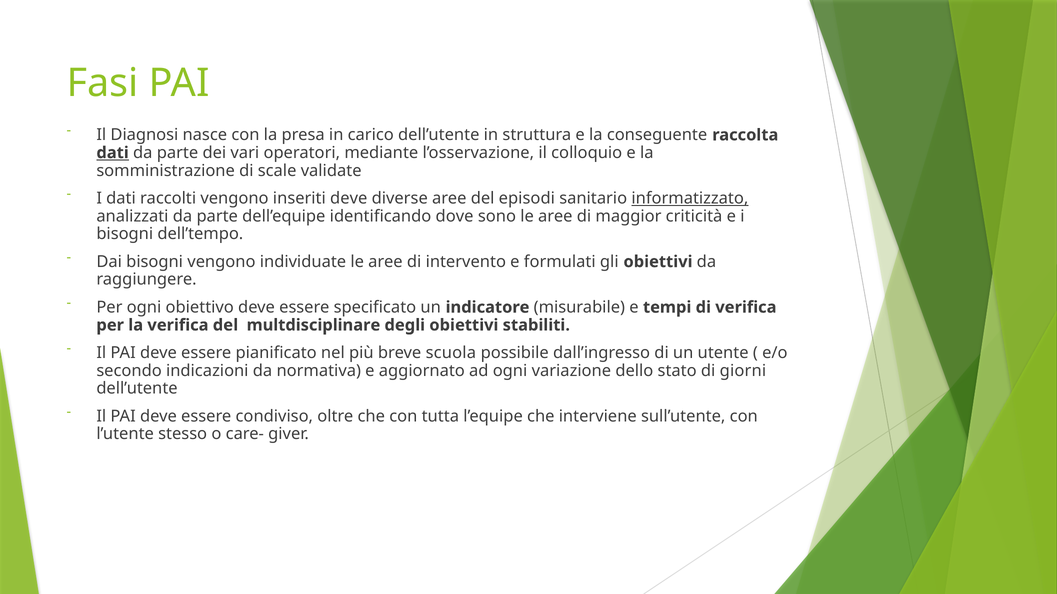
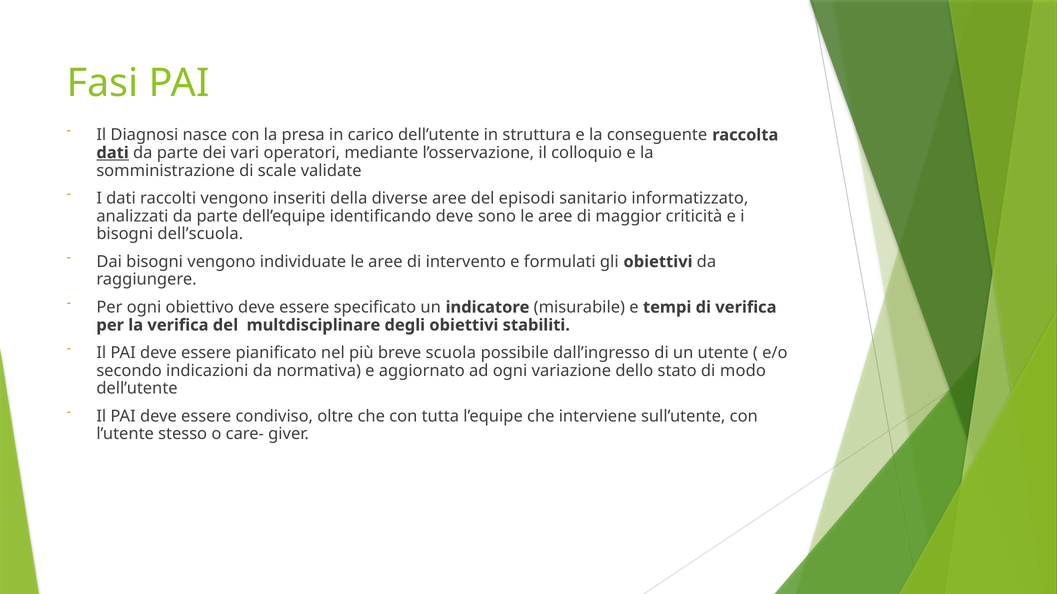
inseriti deve: deve -> della (349, 199)
informatizzato underline: present -> none (690, 199)
identificando dove: dove -> deve (455, 216)
dell’tempo: dell’tempo -> dell’scuola (200, 234)
giorni: giorni -> modo (743, 371)
